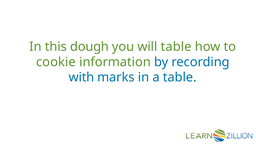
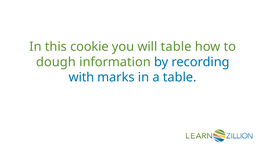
dough: dough -> cookie (89, 47)
cookie: cookie -> dough (56, 62)
